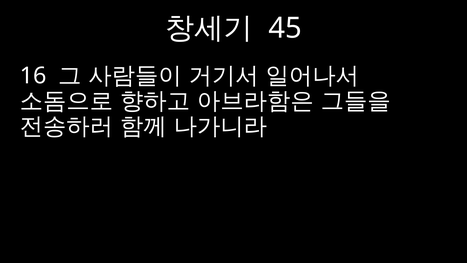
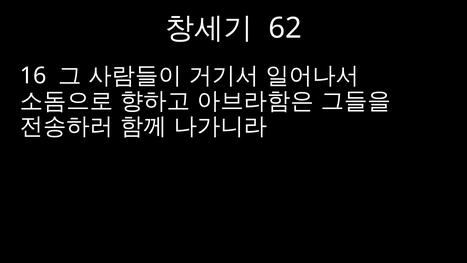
45: 45 -> 62 (285, 28)
